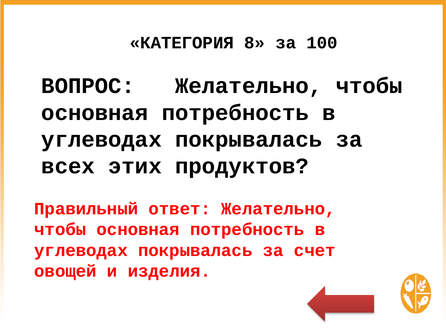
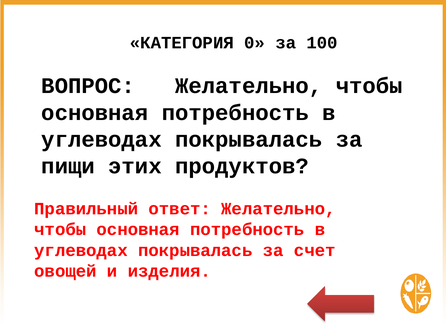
8: 8 -> 0 (255, 43)
всех: всех -> пищи (68, 166)
